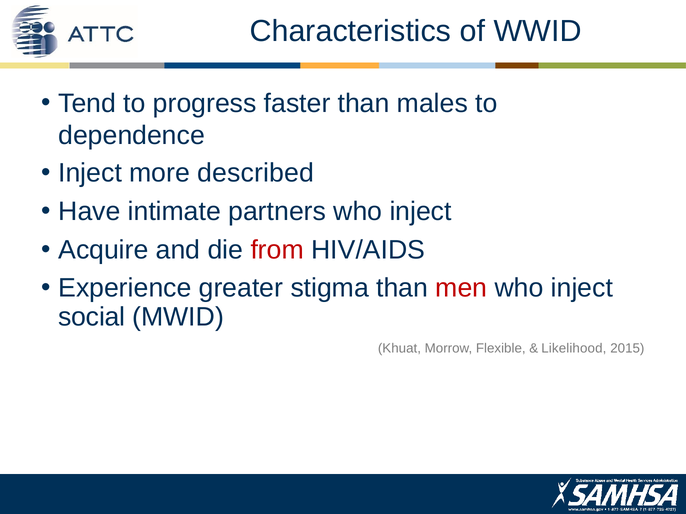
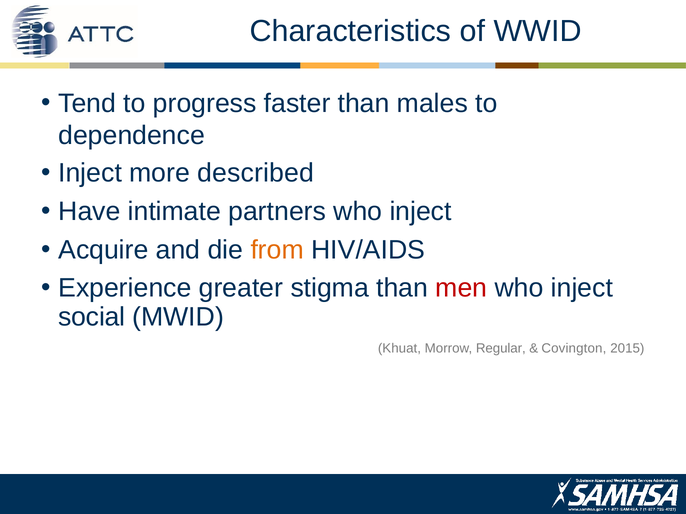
from colour: red -> orange (277, 250)
Flexible: Flexible -> Regular (501, 348)
Likelihood: Likelihood -> Covington (574, 348)
